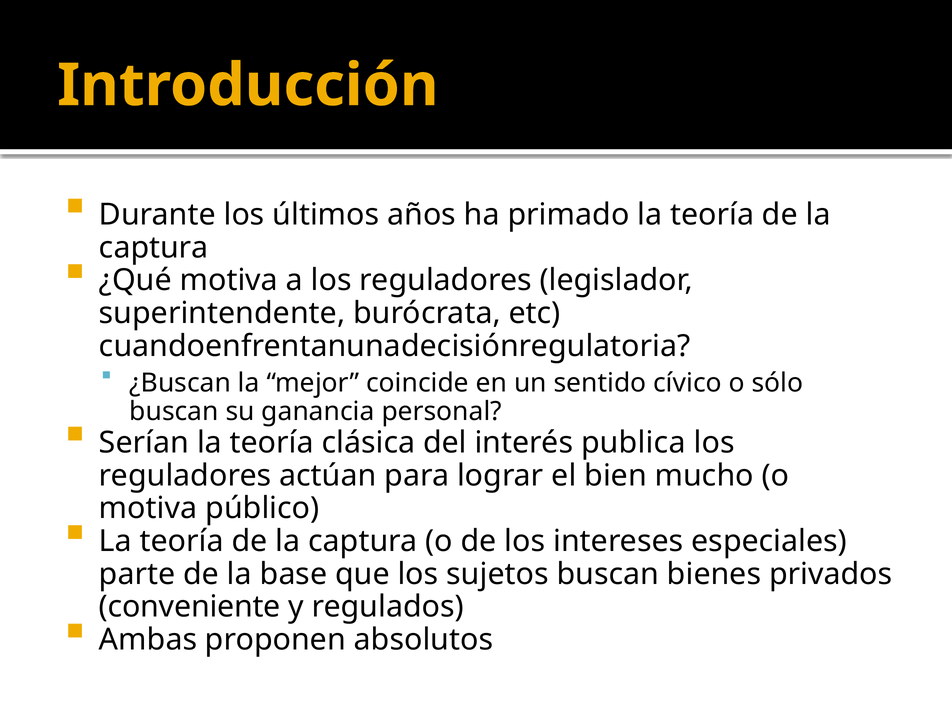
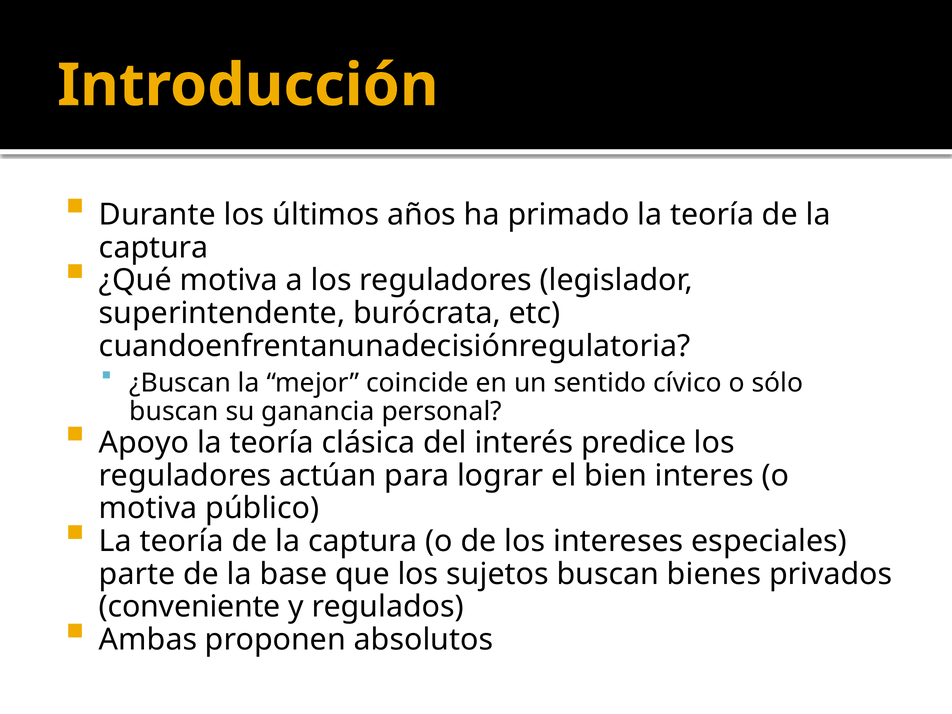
Serían: Serían -> Apoyo (144, 443)
publica: publica -> predice (634, 443)
mucho: mucho -> interes (704, 475)
